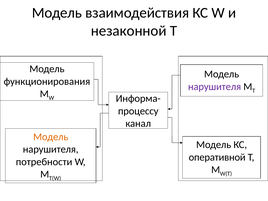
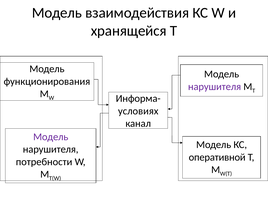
незаконной: незаконной -> хранящейся (129, 31)
процессу: процессу -> условиях (138, 111)
Модель colour: orange -> purple (51, 137)
